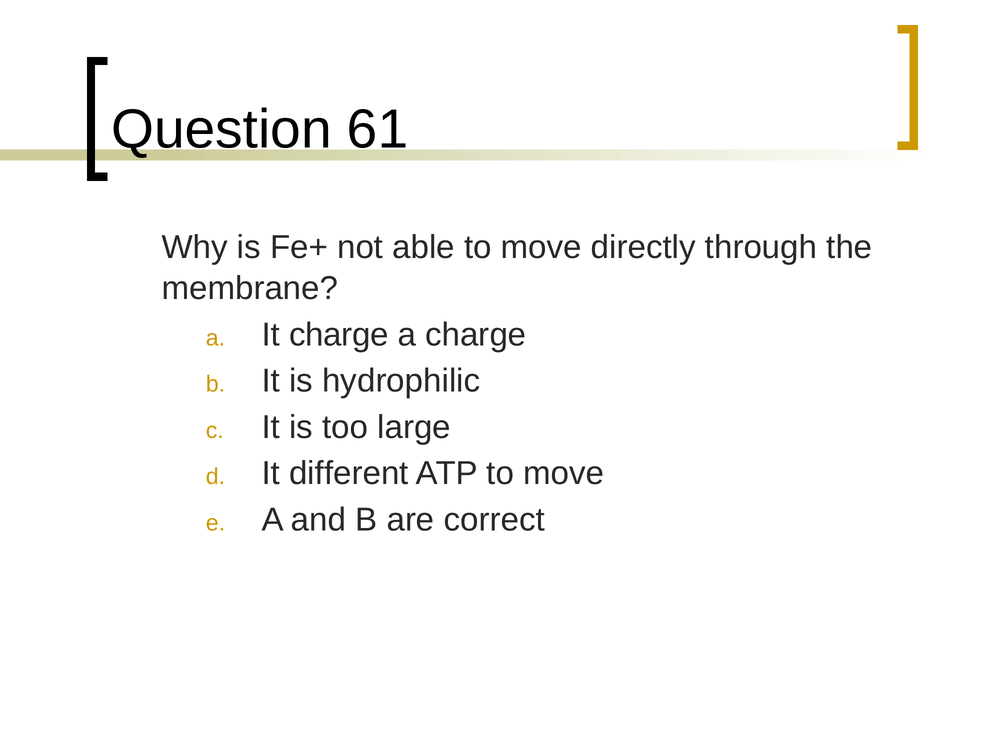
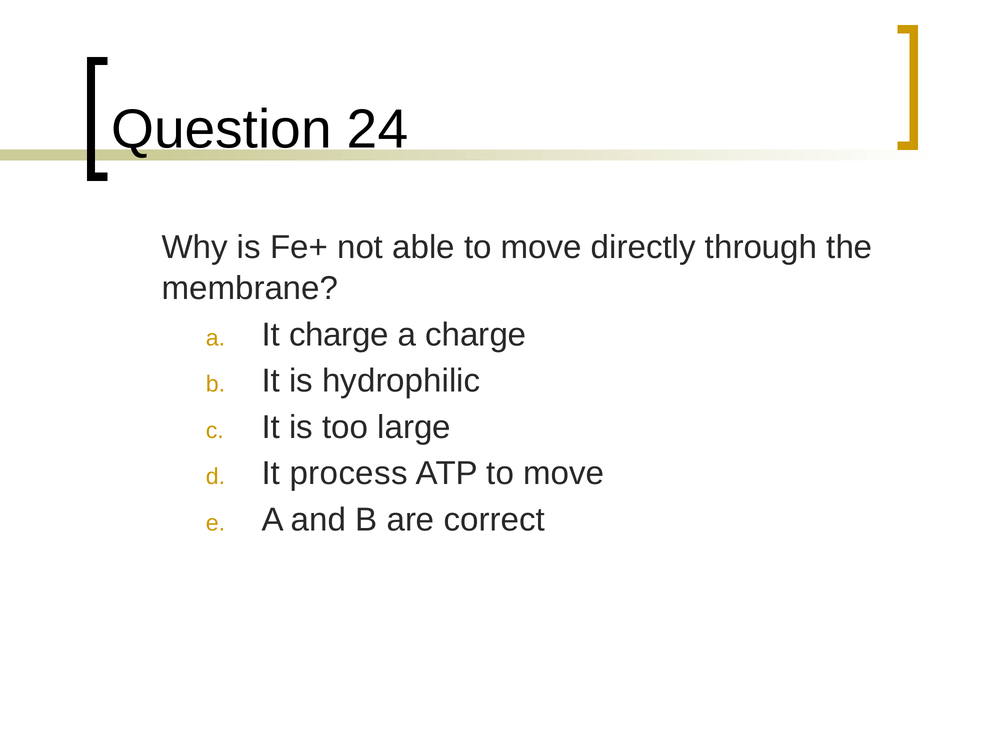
61: 61 -> 24 (378, 130)
different: different -> process (349, 474)
